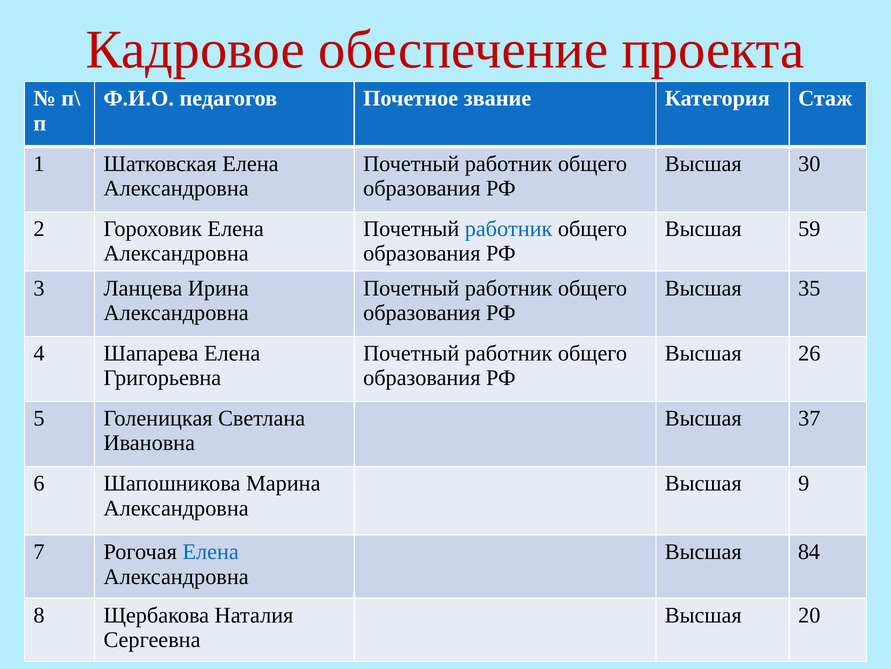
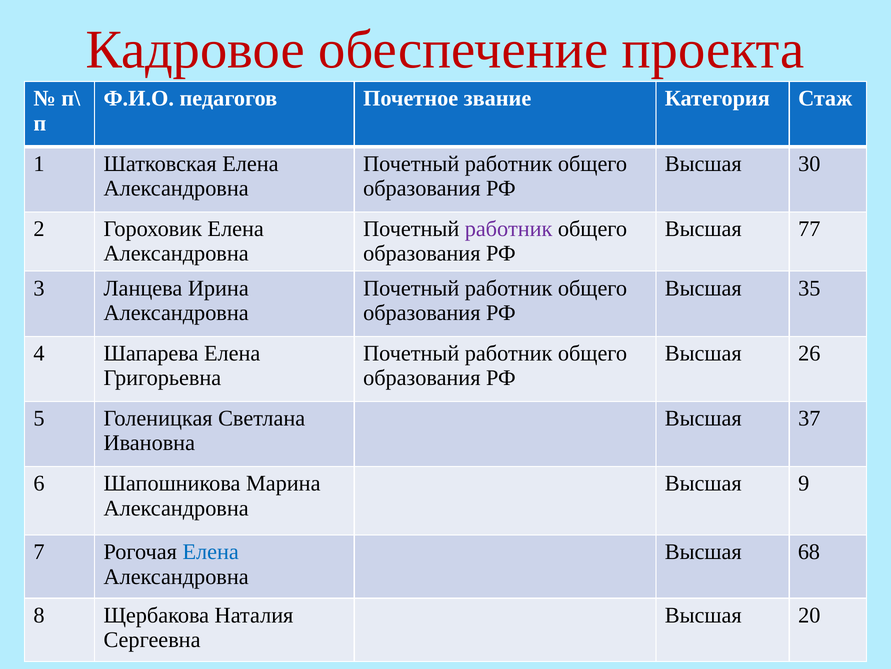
работник colour: blue -> purple (509, 229)
59: 59 -> 77 (809, 229)
84: 84 -> 68 (809, 551)
